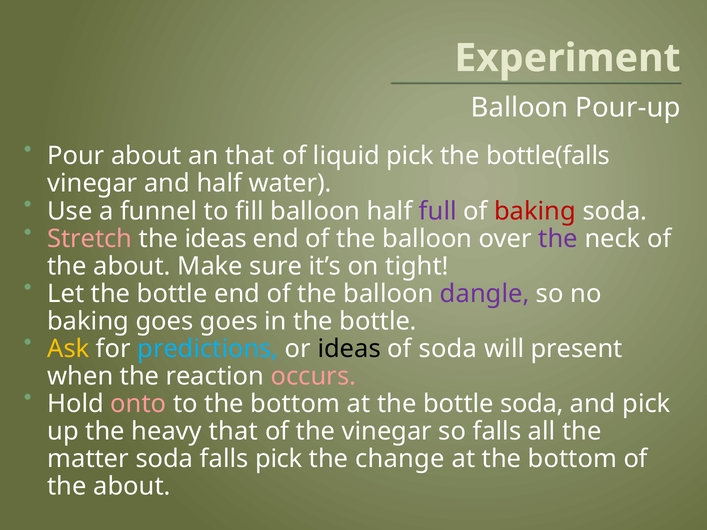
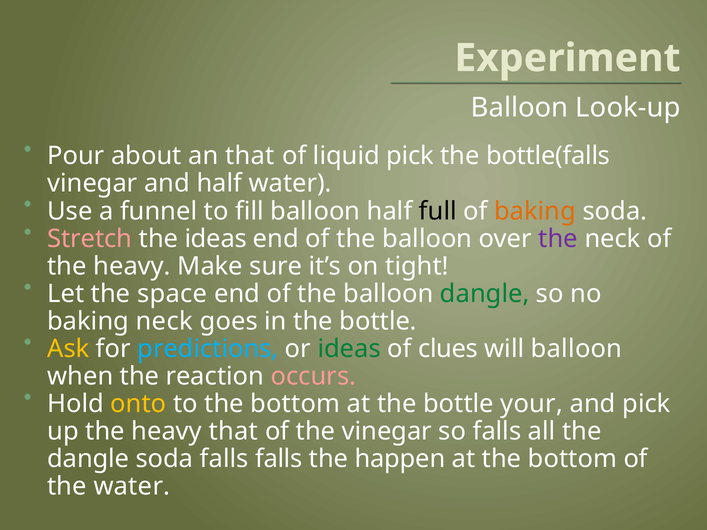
Pour-up: Pour-up -> Look-up (628, 107)
full colour: purple -> black (438, 211)
baking colour: red -> orange (535, 211)
about: about -> heavy (132, 266)
Let the bottle: bottle -> space (172, 294)
dangle colour: purple -> green (485, 294)
baking goes: goes -> neck (164, 321)
ideas colour: black -> green (349, 349)
of soda: soda -> clues (448, 349)
will present: present -> balloon (577, 349)
onto colour: pink -> yellow (138, 404)
bottle soda: soda -> your (532, 404)
matter: matter -> dangle (88, 459)
falls pick: pick -> falls (279, 459)
change: change -> happen (400, 459)
about: about -> water (132, 487)
